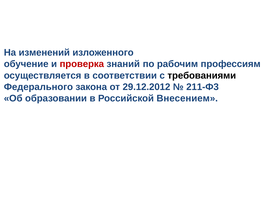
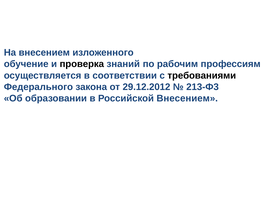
На изменений: изменений -> внесением (44, 53)
проверка colour: red -> black (82, 64)
211-Ф3: 211-Ф3 -> 213-Ф3 (203, 87)
